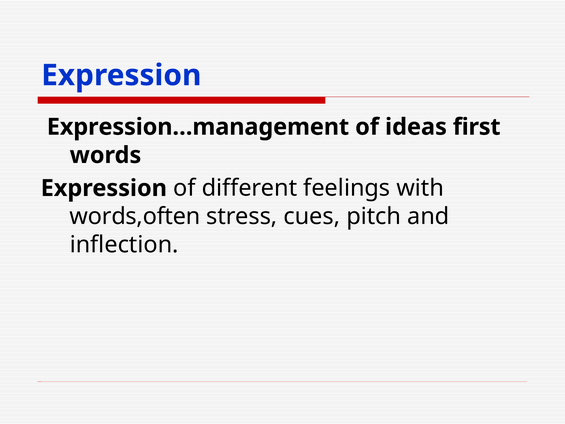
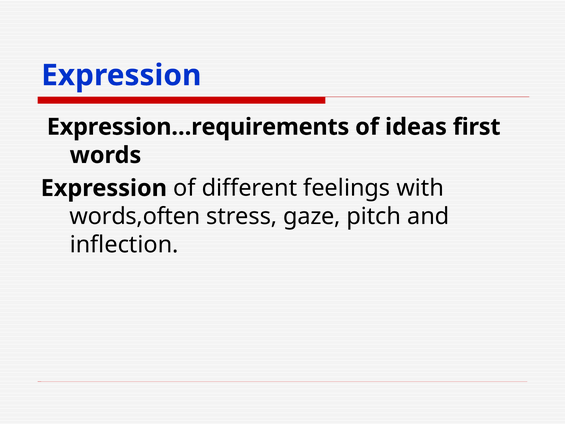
Expression…management: Expression…management -> Expression…requirements (198, 127)
cues: cues -> gaze (312, 216)
